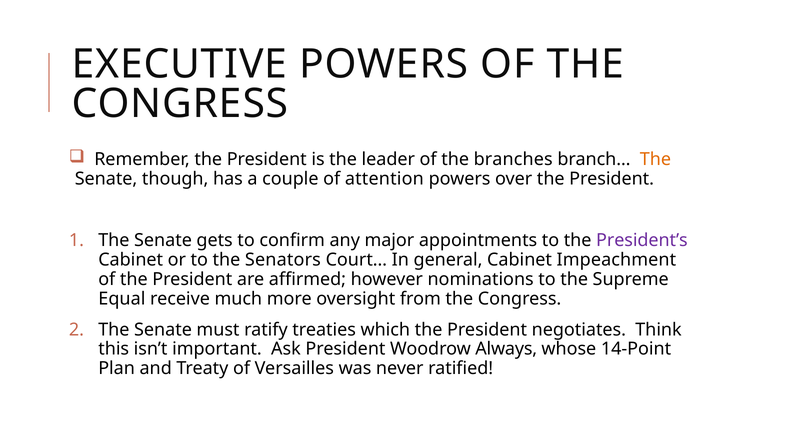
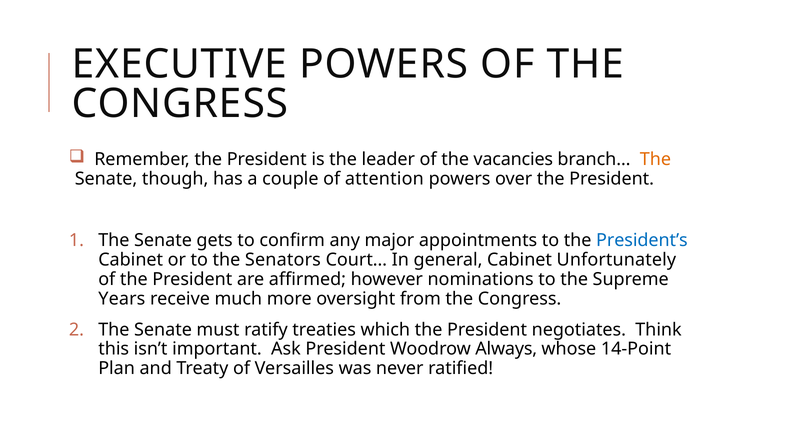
branches: branches -> vacancies (513, 160)
President’s colour: purple -> blue (642, 241)
Impeachment: Impeachment -> Unfortunately (616, 260)
Equal: Equal -> Years (122, 299)
